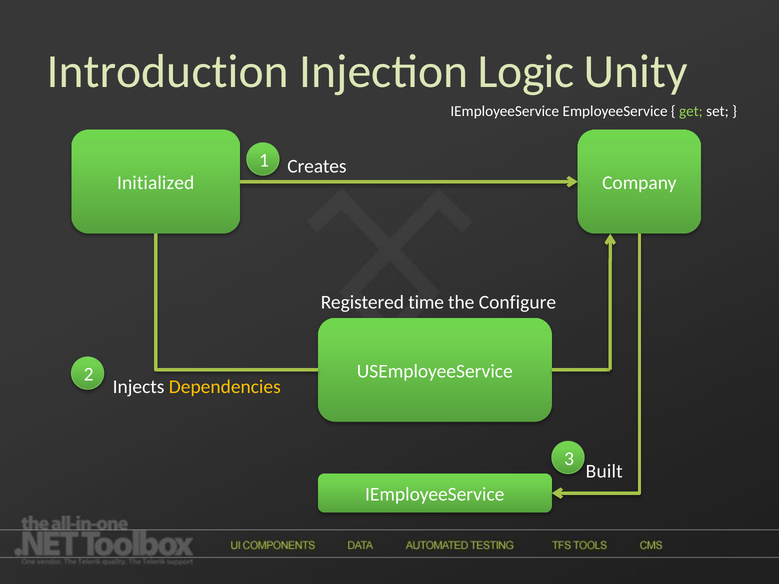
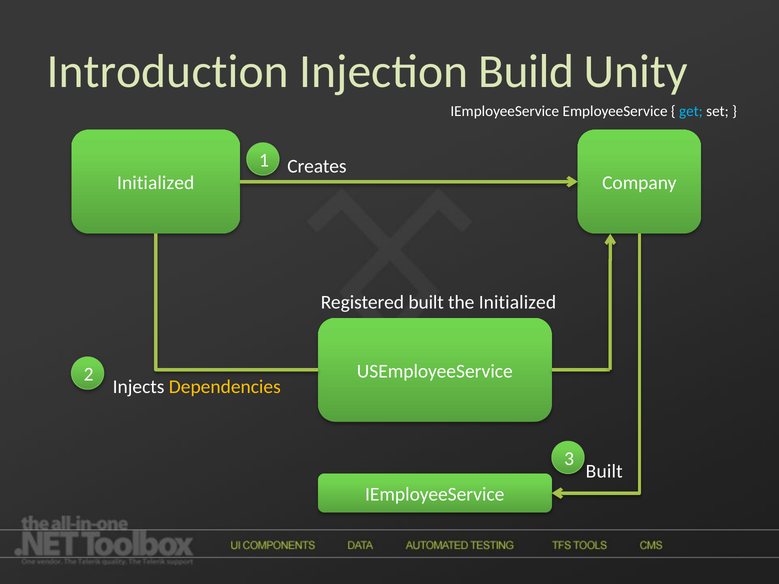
Logic: Logic -> Build (526, 71)
get colour: light green -> light blue (691, 111)
Registered time: time -> built (426, 302)
the Configure: Configure -> Initialized (517, 302)
